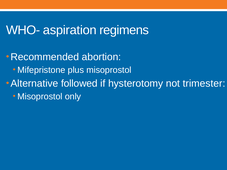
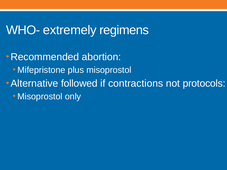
aspiration: aspiration -> extremely (70, 30)
hysterotomy: hysterotomy -> contractions (136, 84)
trimester: trimester -> protocols (204, 84)
